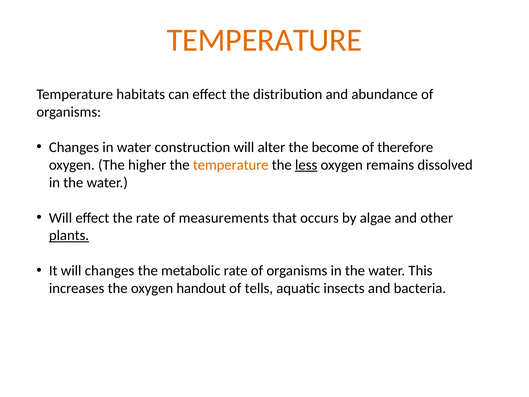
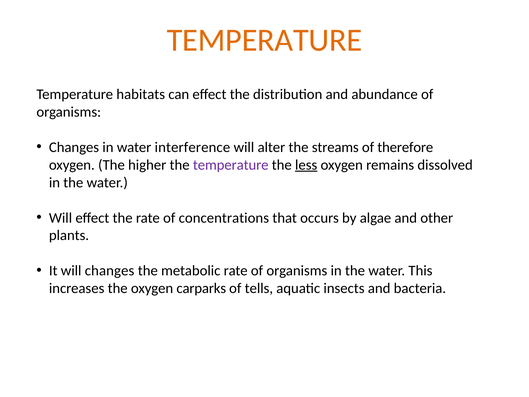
construction: construction -> interference (192, 147)
become: become -> streams (335, 147)
temperature colour: orange -> purple (231, 165)
measurements: measurements -> concentrations (224, 218)
plants underline: present -> none (69, 235)
handout: handout -> carparks (201, 288)
